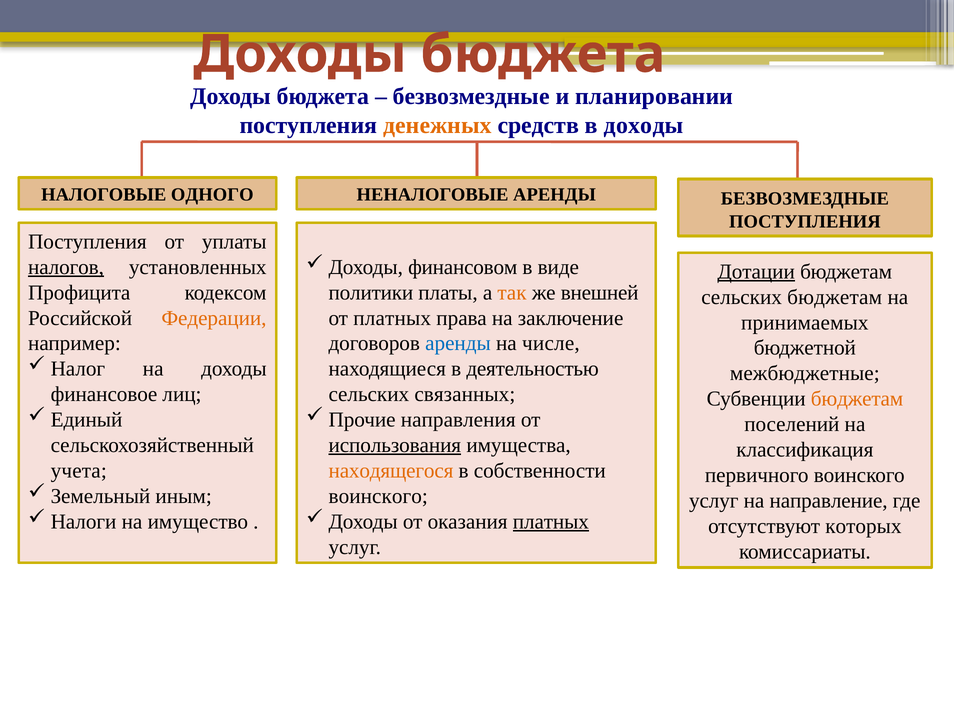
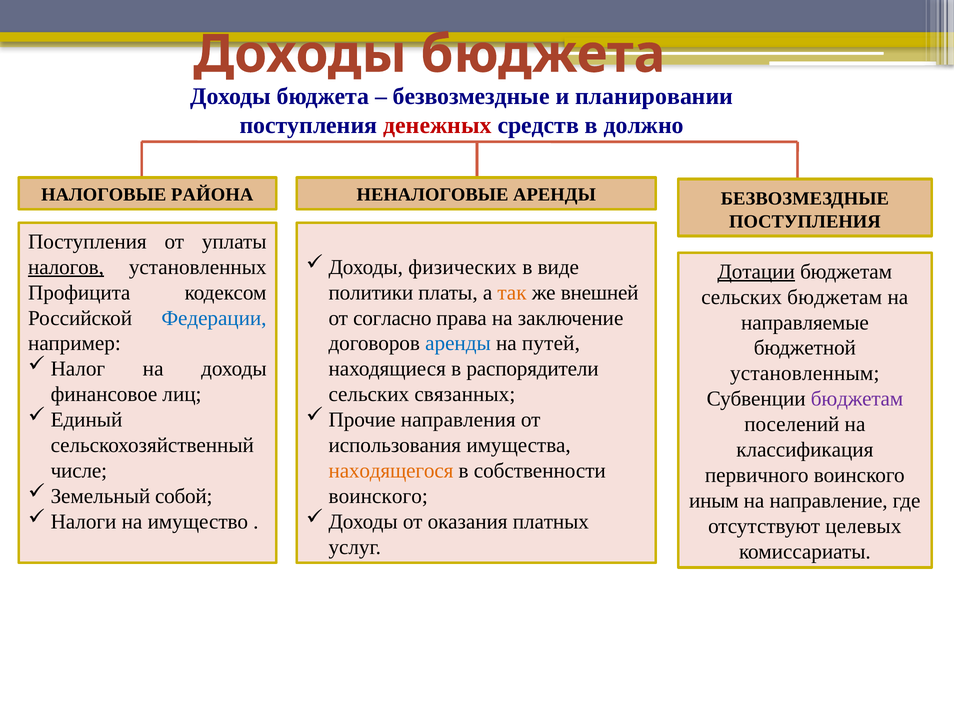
денежных colour: orange -> red (438, 125)
в доходы: доходы -> должно (644, 125)
ОДНОГО: ОДНОГО -> РАЙОНА (212, 195)
финансовом: финансовом -> физических (462, 267)
Федерации colour: orange -> blue (214, 318)
от платных: платных -> согласно (392, 318)
принимаемых: принимаемых -> направляемые (805, 322)
числе: числе -> путей (551, 343)
деятельностью: деятельностью -> распорядители (533, 369)
межбюджетные: межбюджетные -> установленным (805, 373)
бюджетам colour: orange -> purple (857, 399)
использования underline: present -> none (395, 445)
учета: учета -> числе (79, 470)
иным: иным -> собой (184, 496)
услуг: услуг -> иным (714, 500)
платных underline: present -> none (551, 521)
которых: которых -> целевых (863, 526)
